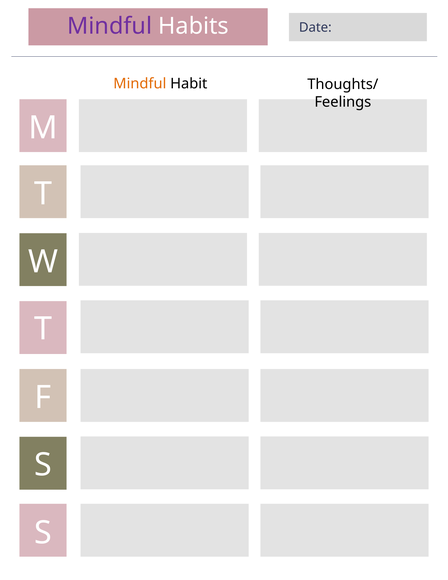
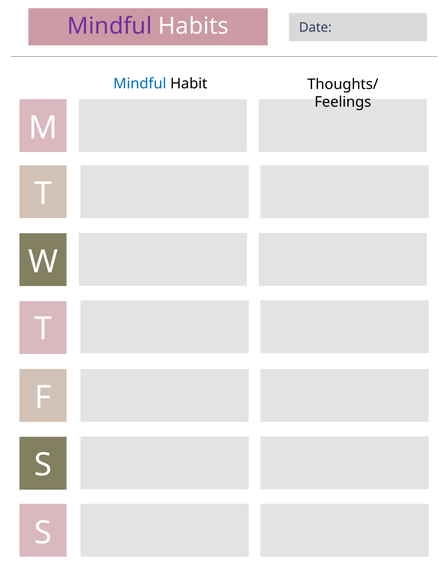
Mindful colour: orange -> blue (140, 83)
